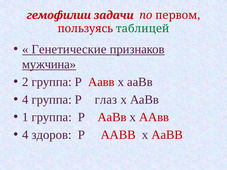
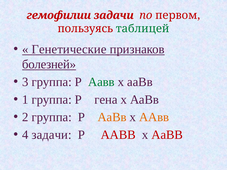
мужчина: мужчина -> болезней (49, 64)
2: 2 -> 3 (25, 82)
Аавв colour: red -> green (101, 82)
4: 4 -> 1 (25, 100)
глаз: глаз -> гена (106, 100)
1: 1 -> 2 (25, 117)
АаВв colour: red -> orange (112, 117)
ААвв colour: red -> orange (154, 117)
4 здоров: здоров -> задачи (52, 135)
